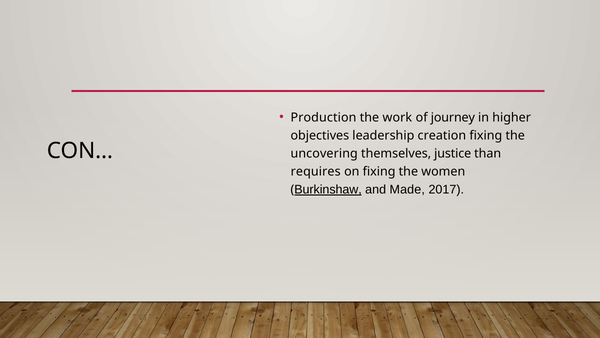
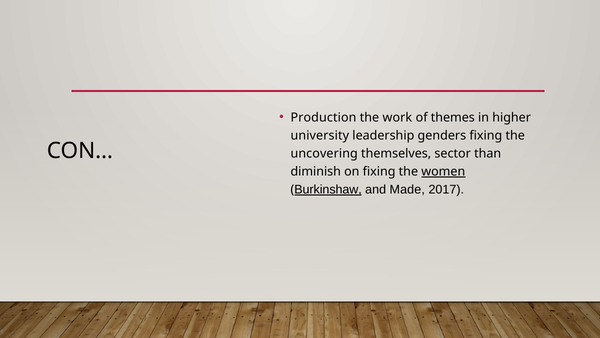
journey: journey -> themes (453, 117)
objectives: objectives -> university (320, 135)
creation: creation -> genders (442, 135)
justice: justice -> sector (453, 153)
requires: requires -> diminish (316, 171)
women underline: none -> present (443, 171)
